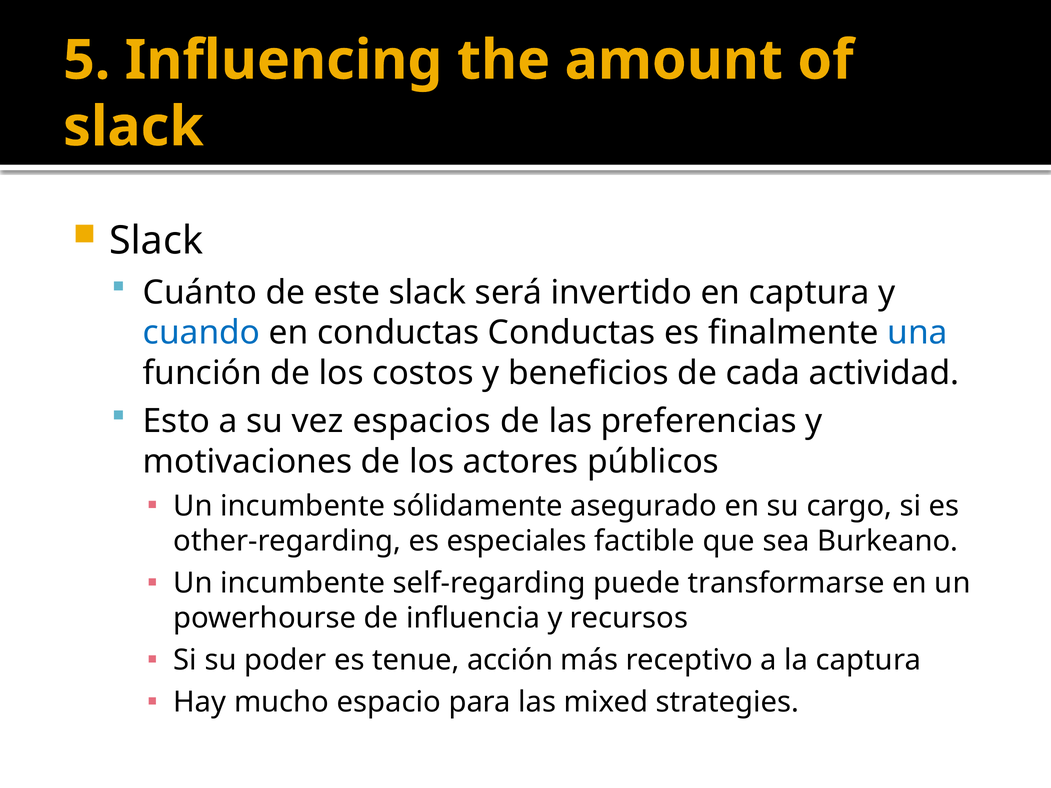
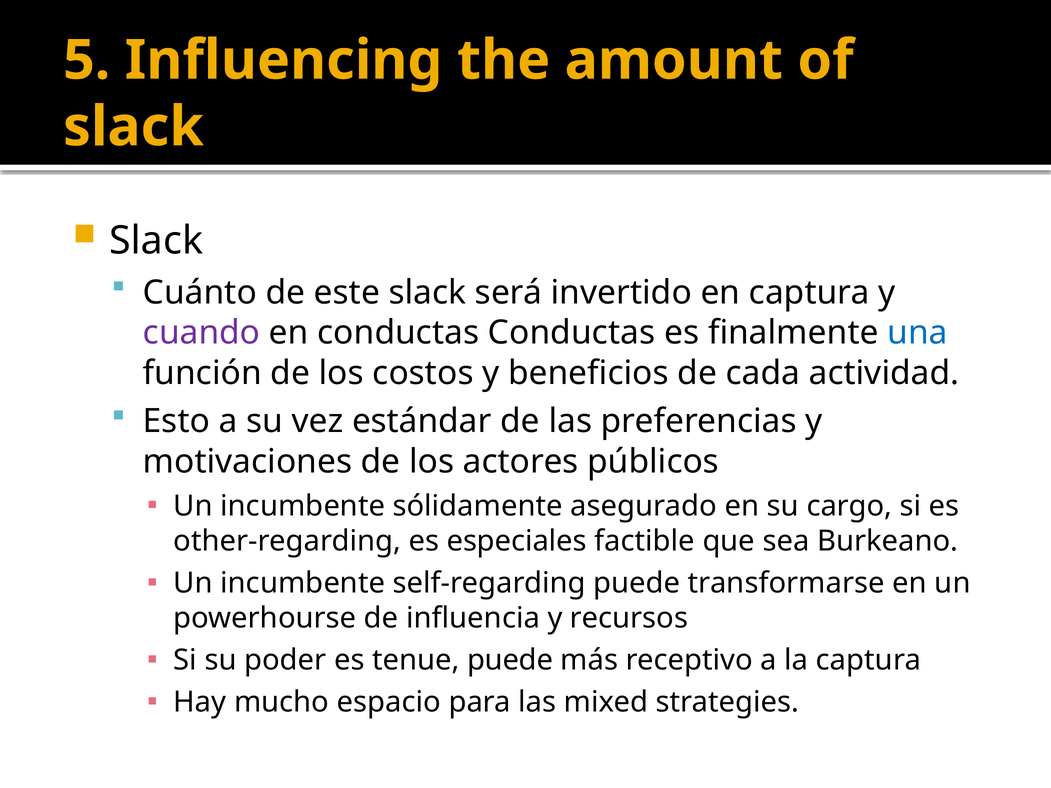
cuando colour: blue -> purple (202, 333)
espacios: espacios -> estándar (422, 422)
tenue acción: acción -> puede (510, 660)
